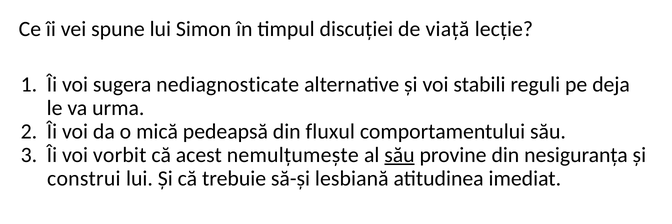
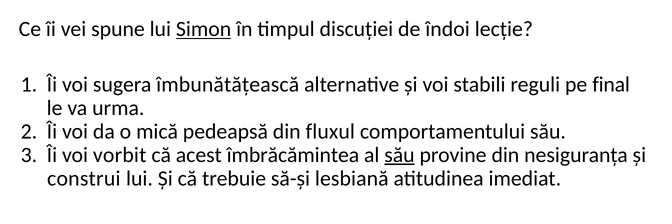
Simon underline: none -> present (204, 29)
viață: viață -> îndoi (448, 29)
nediagnosticate: nediagnosticate -> îmbunătățească (228, 84)
deja: deja -> final (611, 84)
nemulțumește: nemulțumește -> îmbrăcămintea (293, 155)
